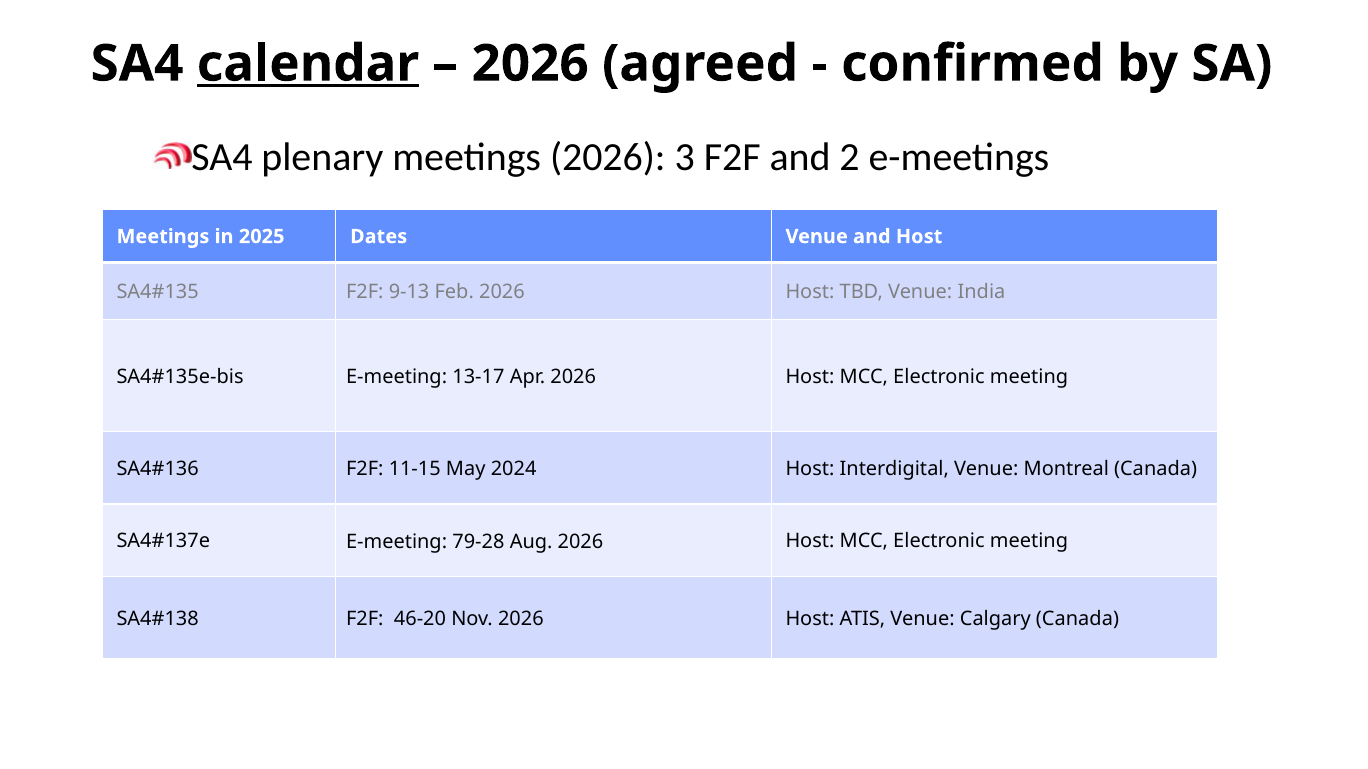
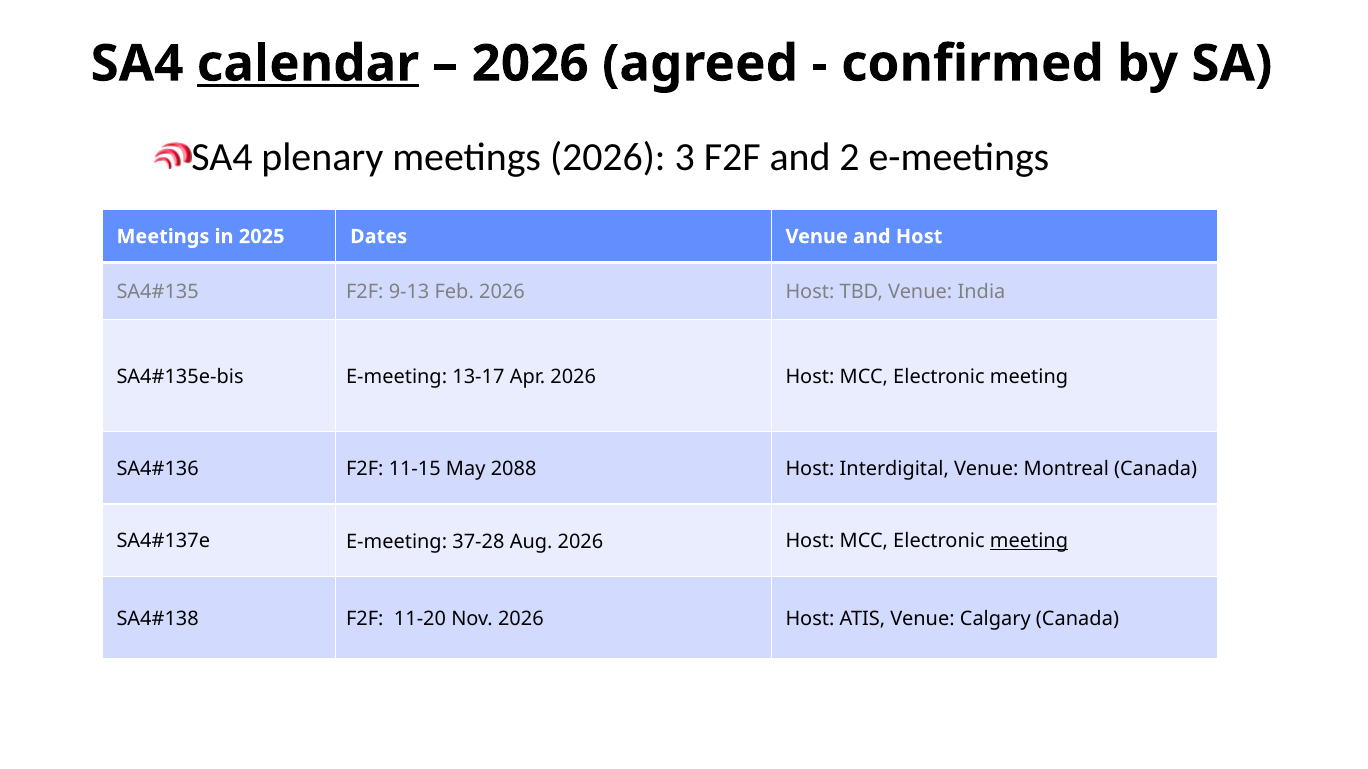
2024: 2024 -> 2088 (514, 469)
79-28: 79-28 -> 37-28 (478, 542)
meeting underline: none -> present (1029, 541)
46-20: 46-20 -> 11-20 (420, 619)
